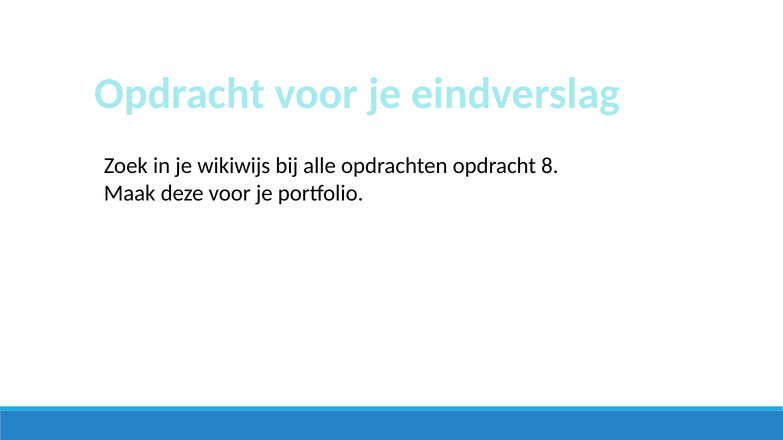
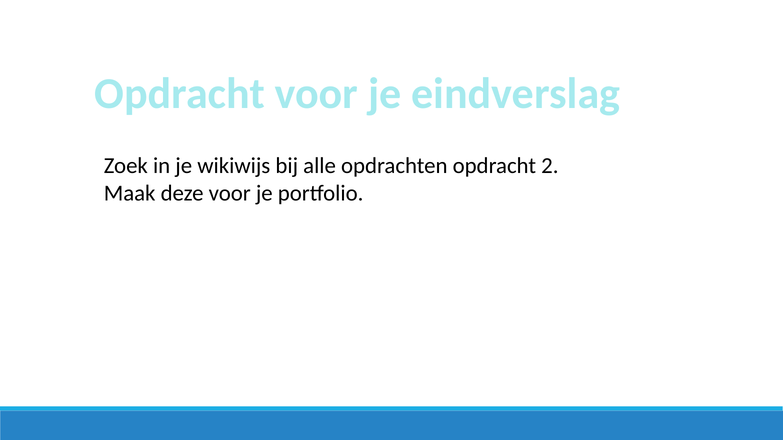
8: 8 -> 2 (550, 166)
